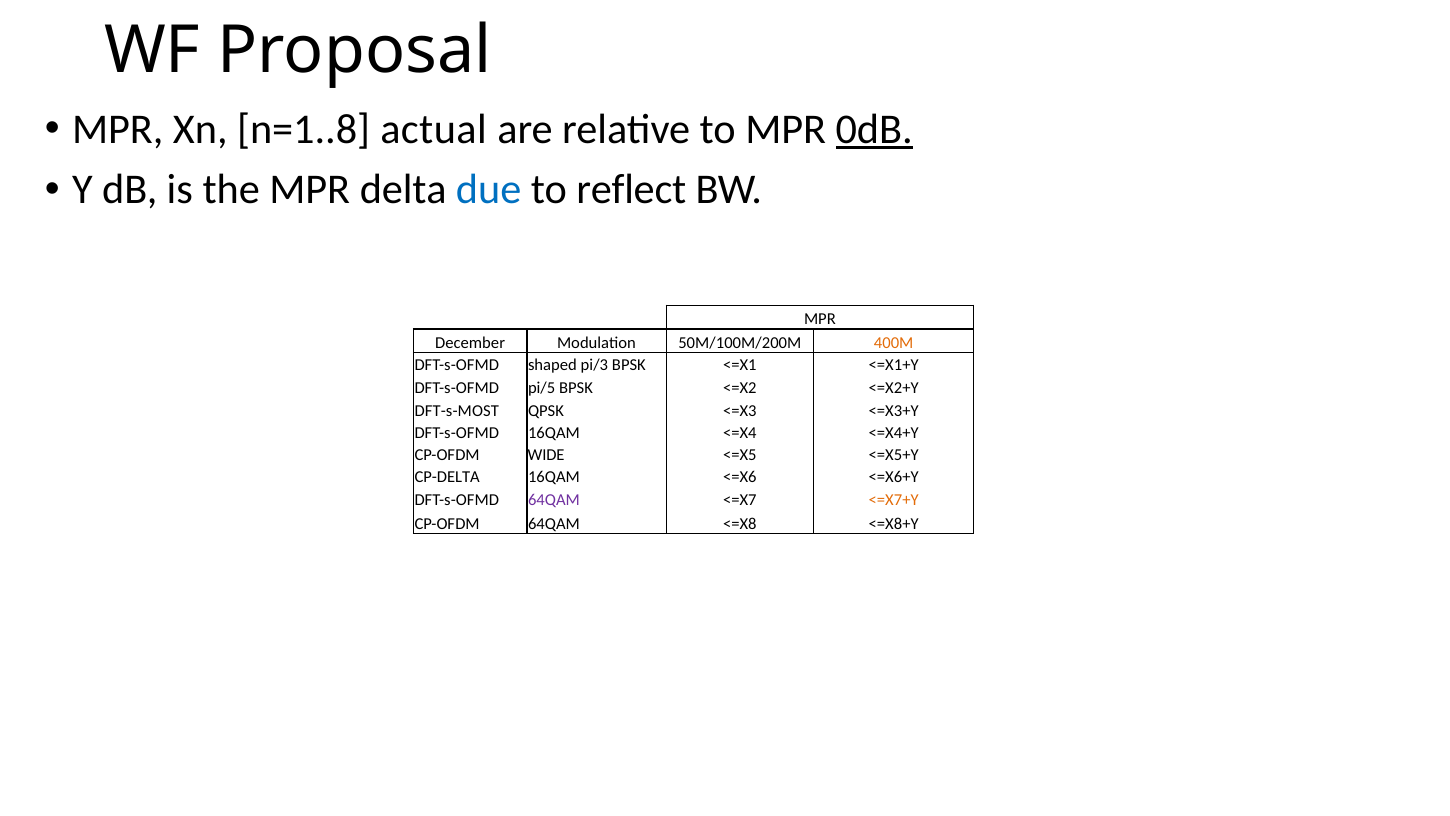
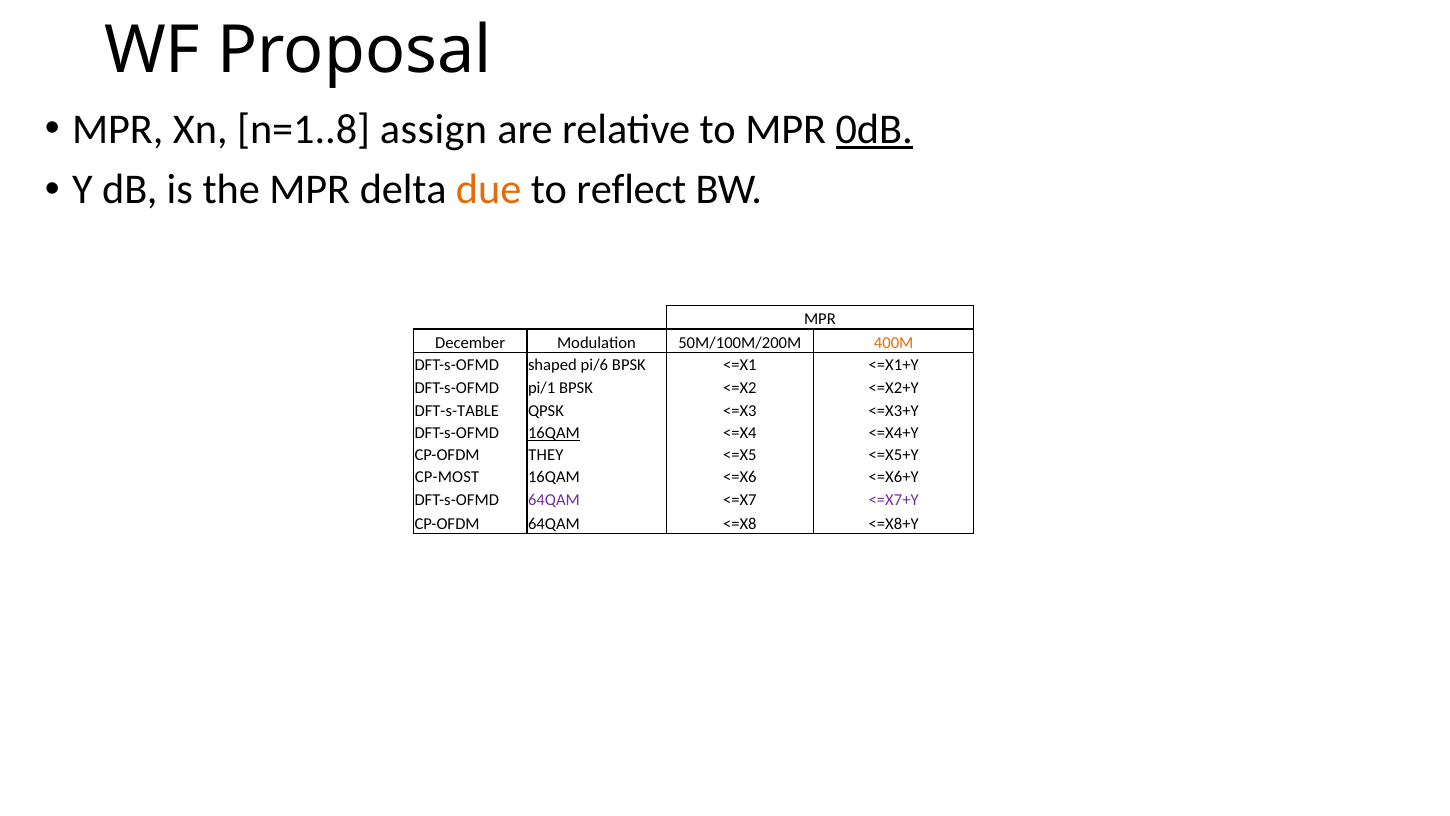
actual: actual -> assign (434, 129)
due colour: blue -> orange (489, 190)
pi/3: pi/3 -> pi/6 (594, 365)
pi/5: pi/5 -> pi/1 (542, 388)
DFT-s-MOST: DFT-s-MOST -> DFT-s-TABLE (457, 411)
16QAM underline: none -> present (554, 433)
WIDE: WIDE -> THEY (546, 455)
CP-DELTA: CP-DELTA -> CP-MOST (447, 477)
<=X7+Y colour: orange -> purple (894, 500)
